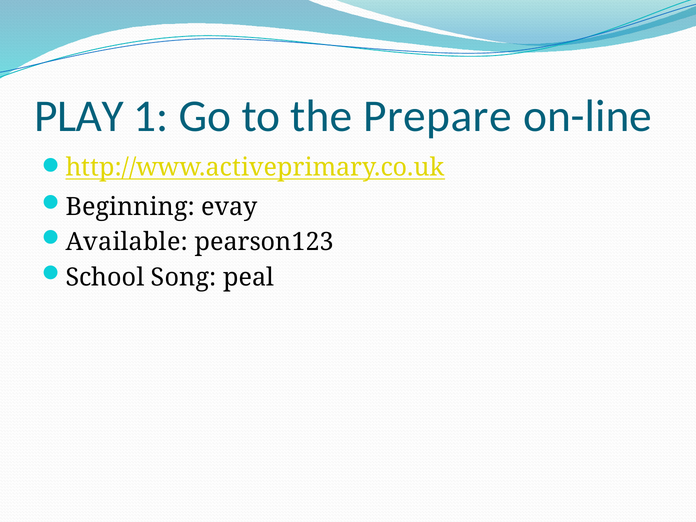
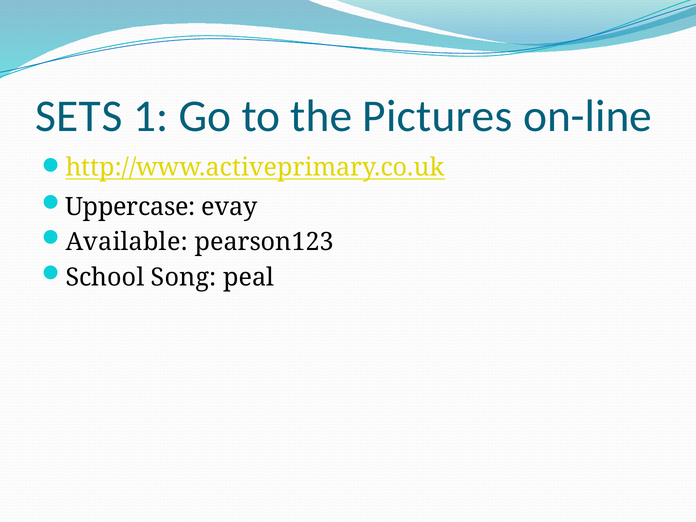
PLAY: PLAY -> SETS (79, 116)
Prepare: Prepare -> Pictures (437, 116)
Beginning: Beginning -> Uppercase (130, 207)
